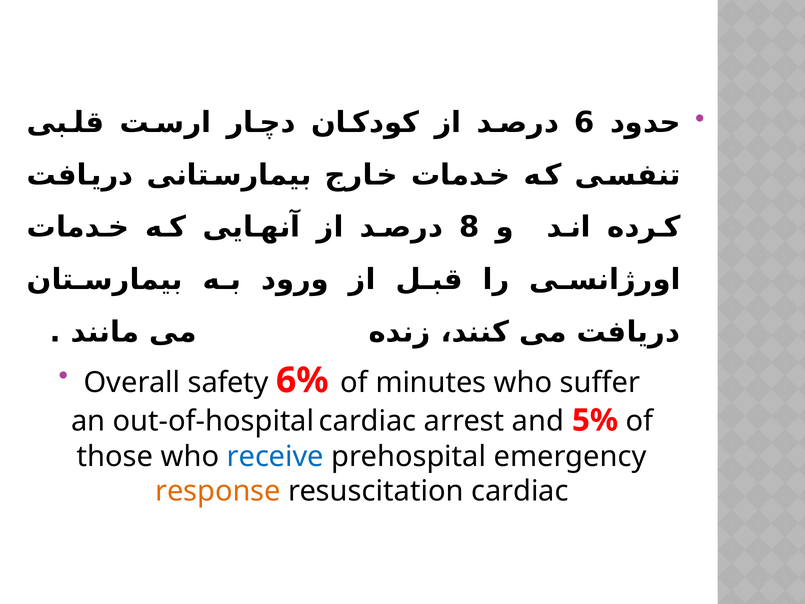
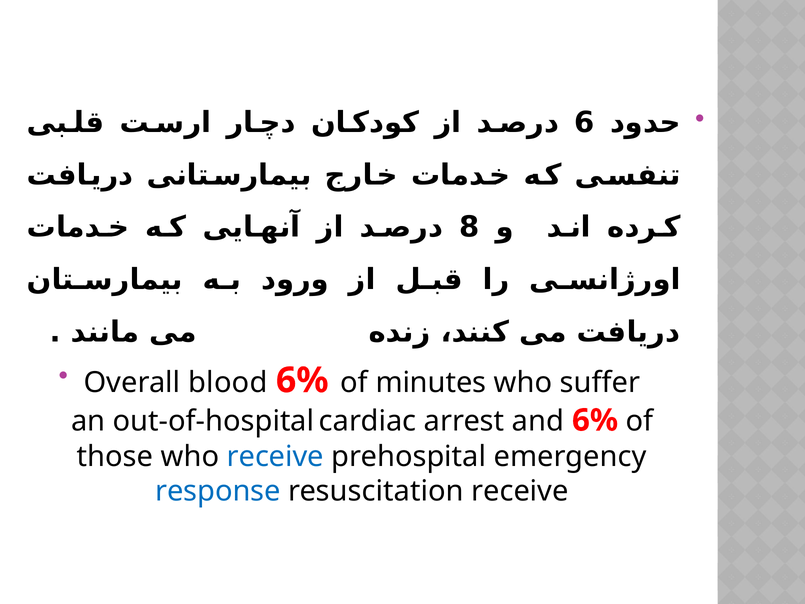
safety: safety -> blood (228, 382)
and 5%: 5% -> 6% (595, 420)
response colour: orange -> blue (218, 491)
resuscitation cardiac: cardiac -> receive (520, 491)
